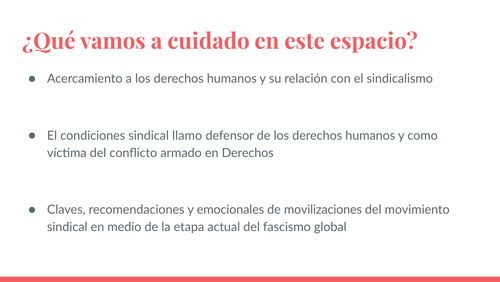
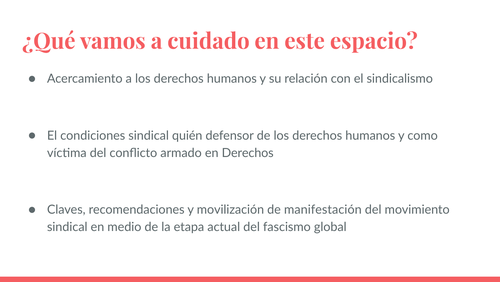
llamo: llamo -> quién (187, 135)
emocionales: emocionales -> movilización (230, 209)
movilizaciones: movilizaciones -> manifestación (323, 209)
